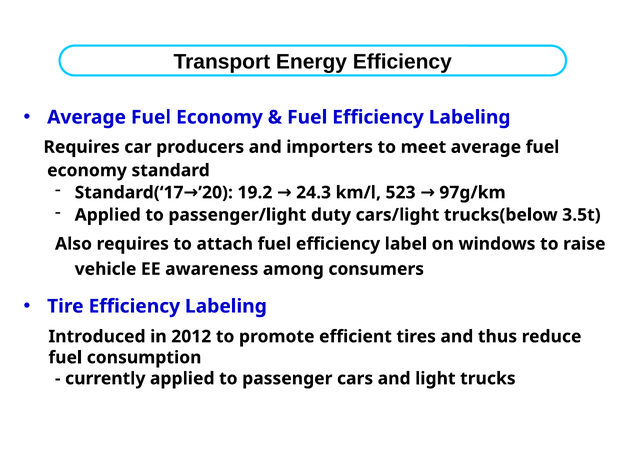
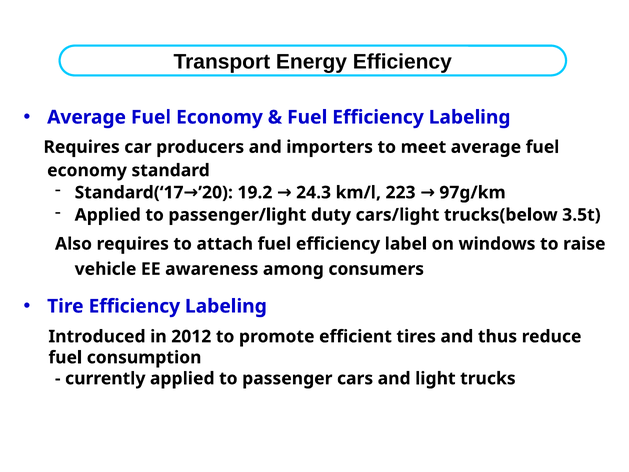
523: 523 -> 223 (401, 192)
